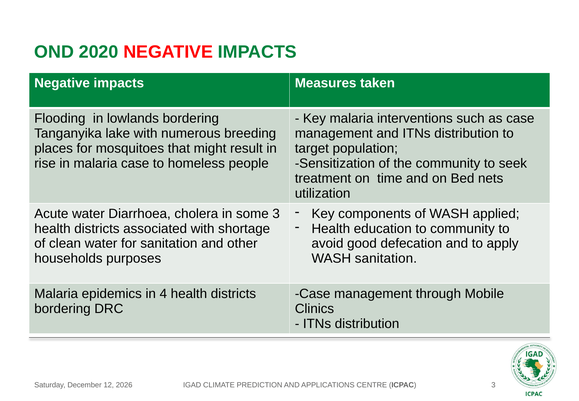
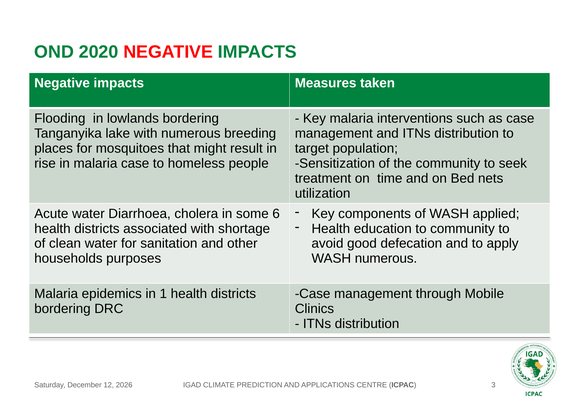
some 3: 3 -> 6 (276, 214)
WASH sanitation: sanitation -> numerous (386, 258)
4: 4 -> 1 (163, 294)
